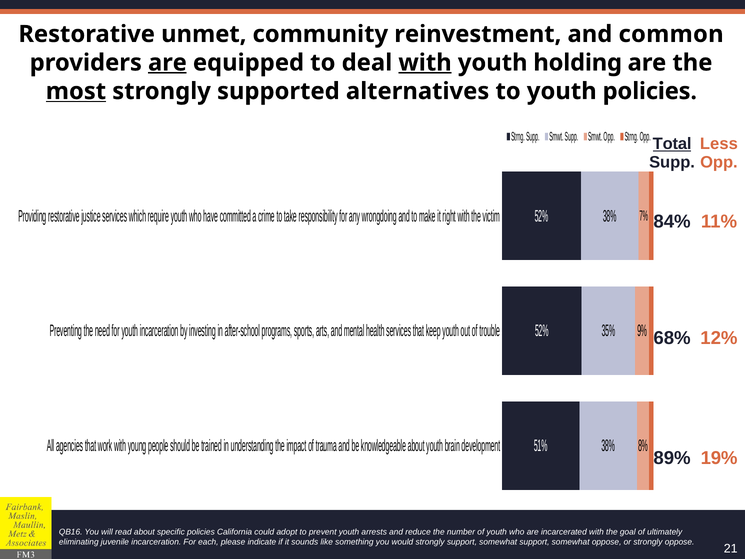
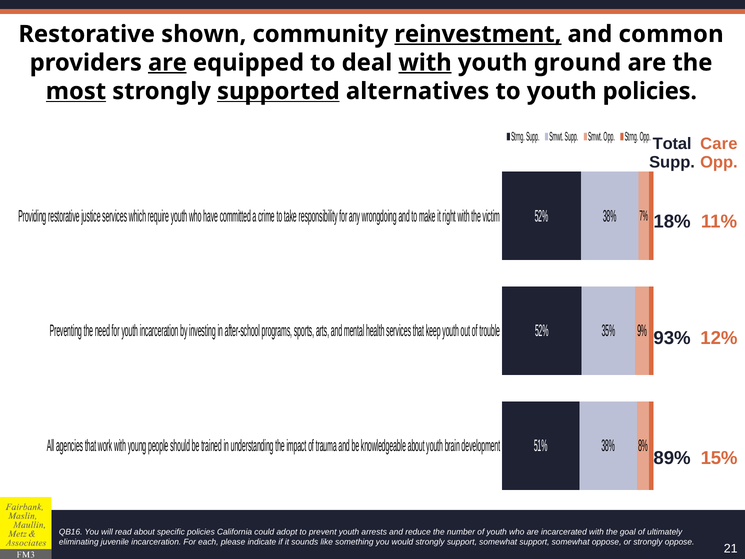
unmet: unmet -> shown (204, 34)
reinvestment underline: none -> present (478, 34)
holding: holding -> ground (577, 63)
supported underline: none -> present (278, 91)
Total underline: present -> none (672, 144)
Less: Less -> Care (719, 144)
84%: 84% -> 18% (672, 222)
68%: 68% -> 93% (672, 338)
19%: 19% -> 15% (719, 458)
